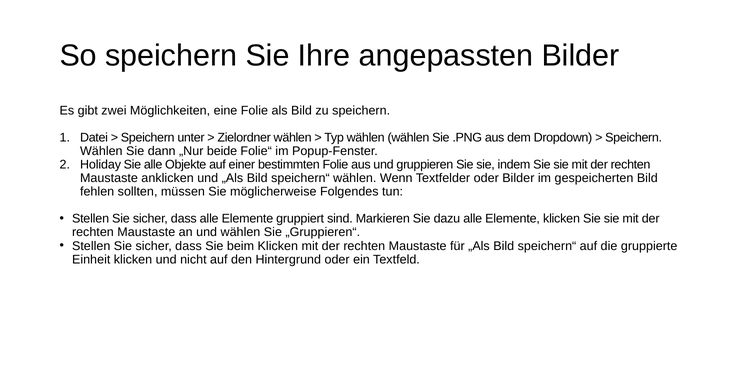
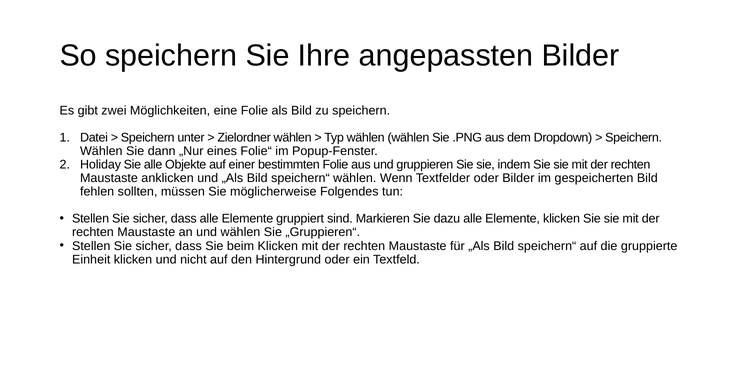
beide: beide -> eines (222, 151)
